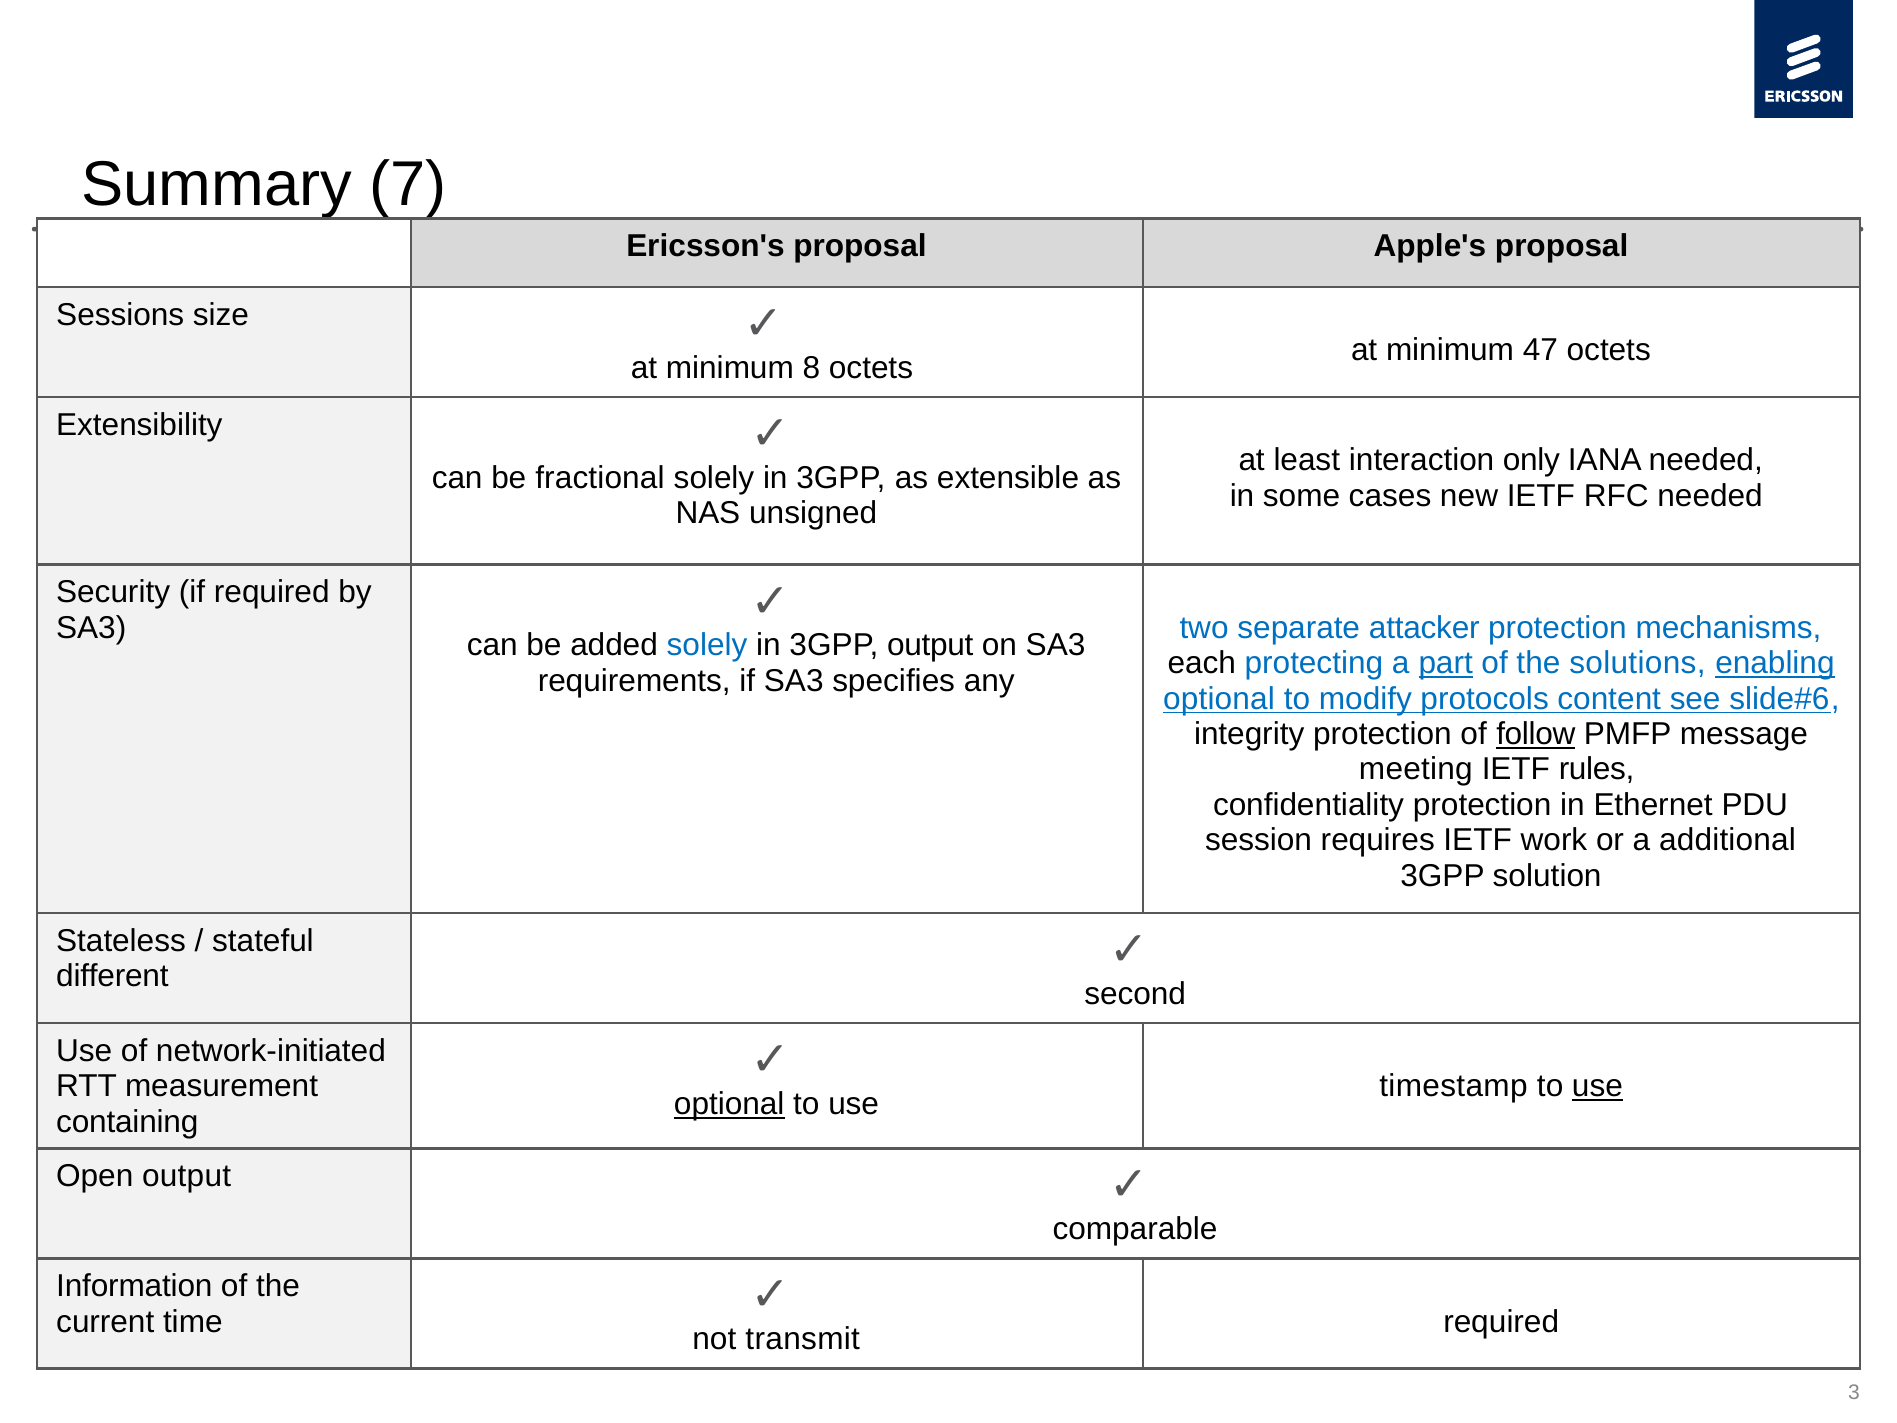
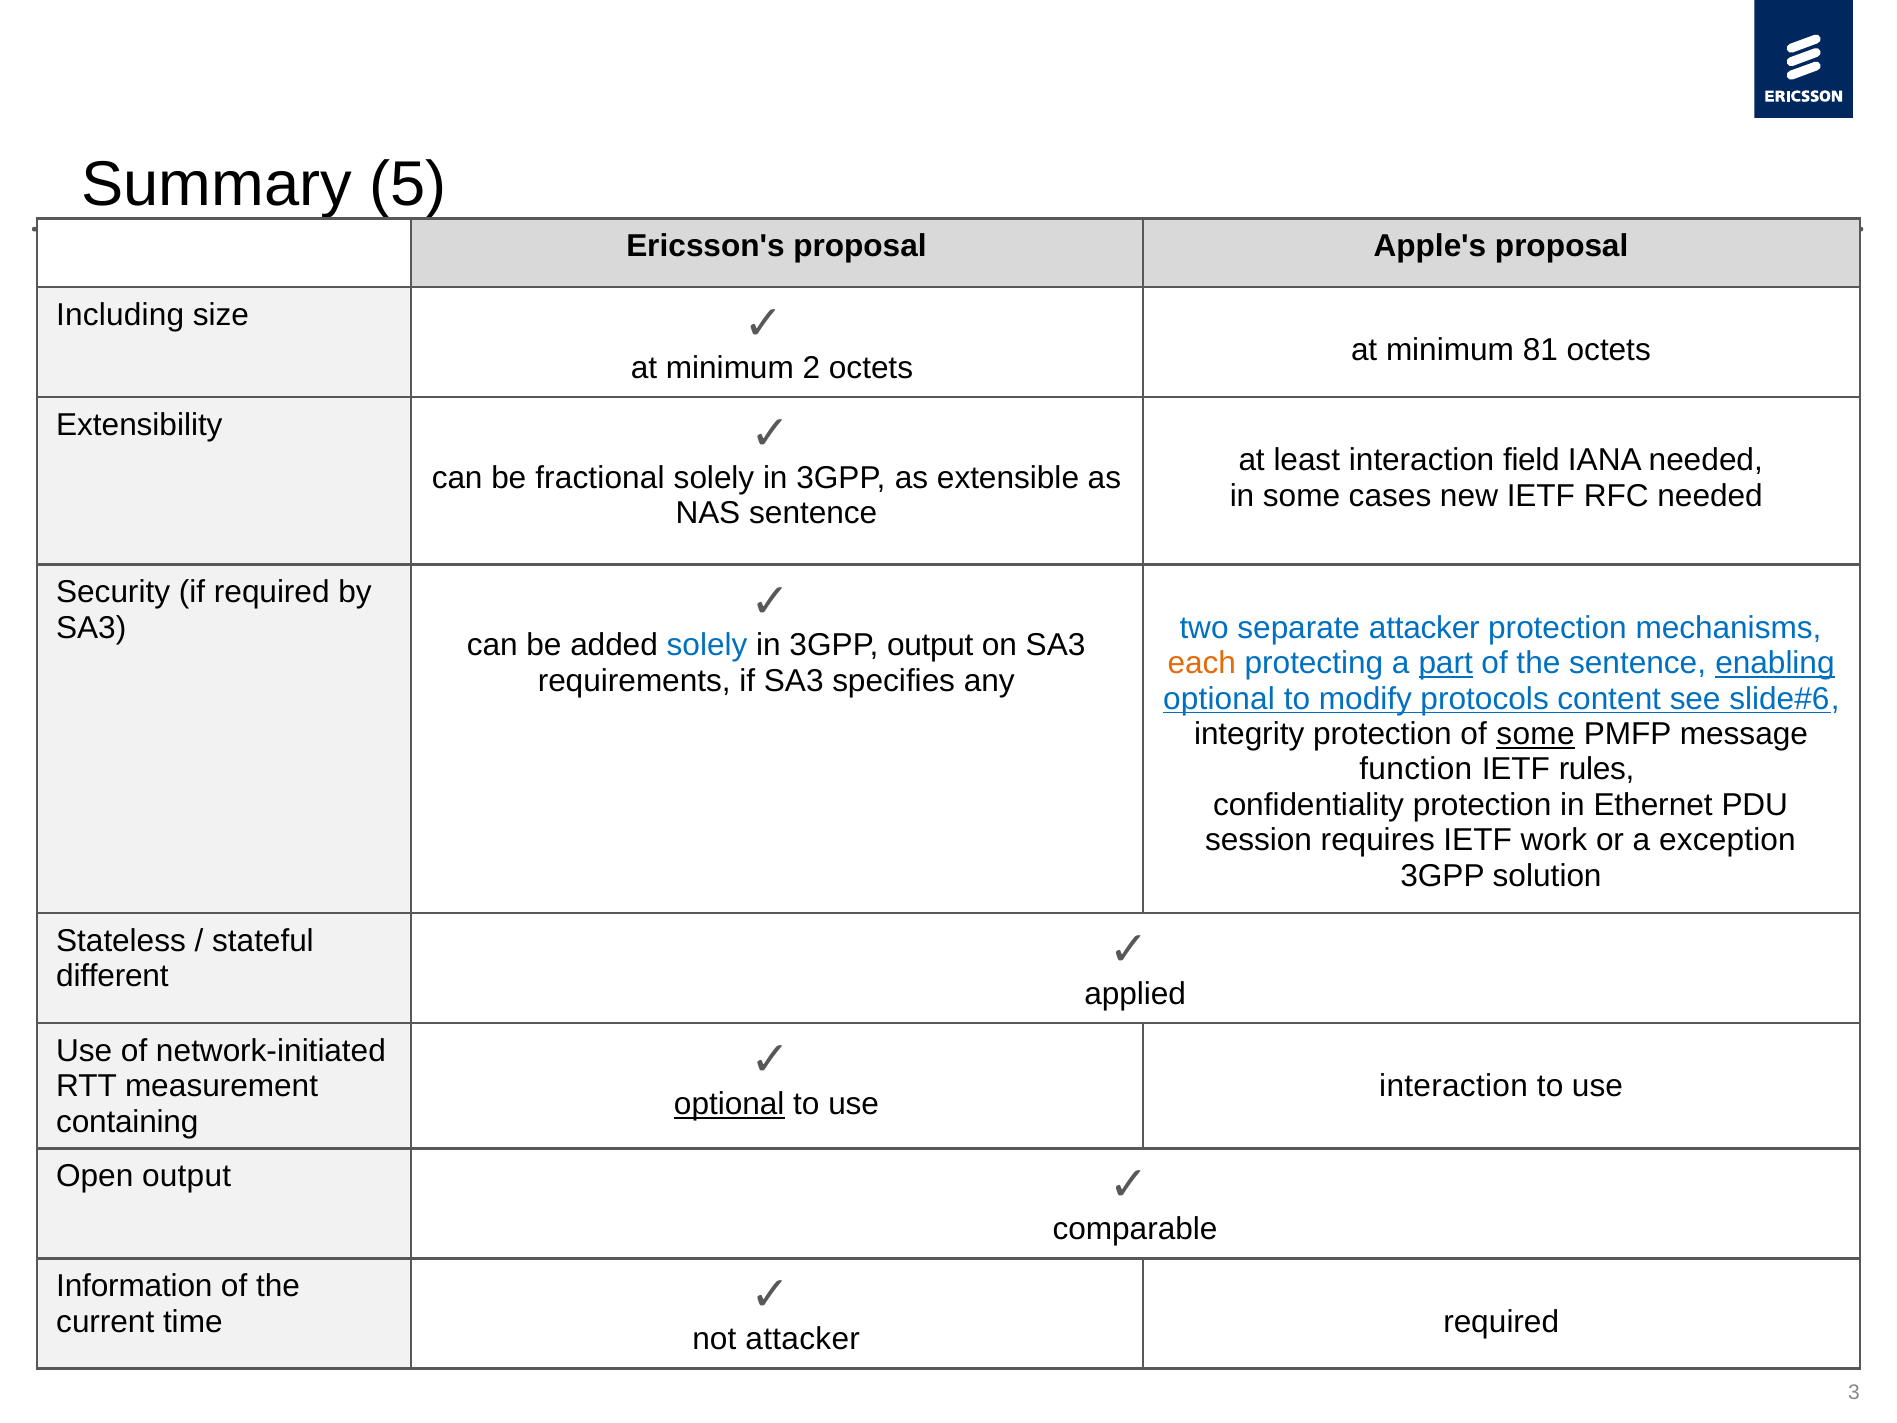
7: 7 -> 5 (408, 185)
Sessions: Sessions -> Including (120, 315)
47: 47 -> 81 (1540, 350)
8: 8 -> 2 (811, 368)
only: only -> field (1531, 460)
NAS unsigned: unsigned -> sentence (813, 513)
each colour: black -> orange (1202, 663)
the solutions: solutions -> sentence (1638, 663)
of follow: follow -> some (1536, 734)
meeting: meeting -> function (1416, 769)
additional: additional -> exception (1727, 840)
second: second -> applied (1135, 994)
timestamp: timestamp -> interaction (1454, 1086)
use underline: present -> none (1597, 1086)
not transmit: transmit -> attacker (803, 1339)
